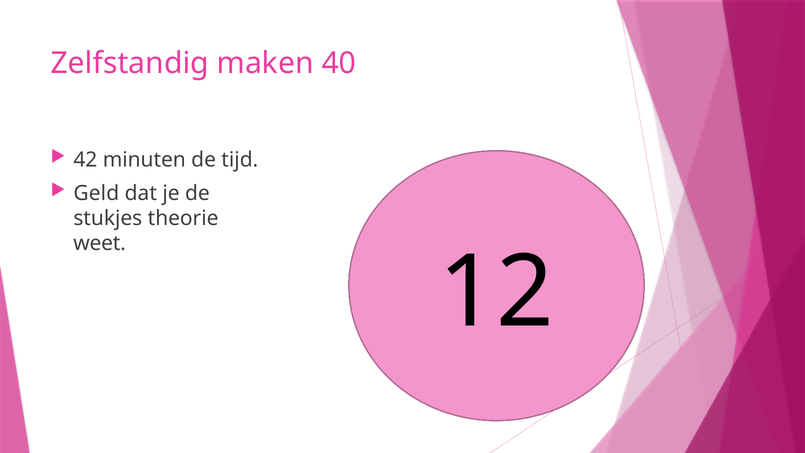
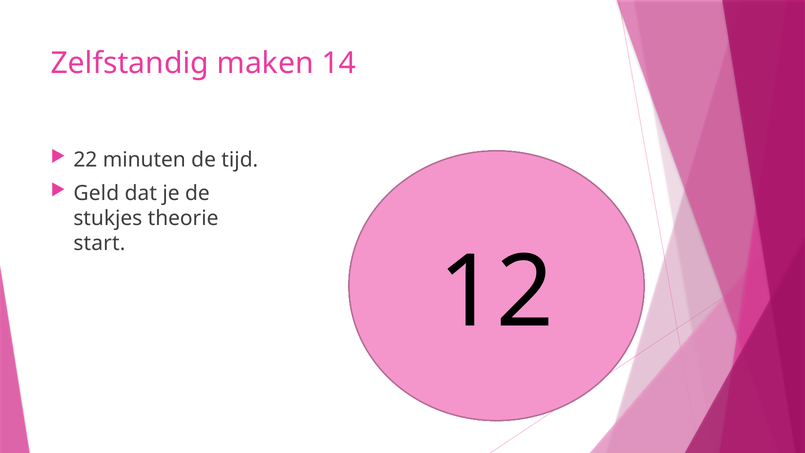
40: 40 -> 14 (339, 63)
42: 42 -> 22 (85, 160)
weet: weet -> start (99, 243)
